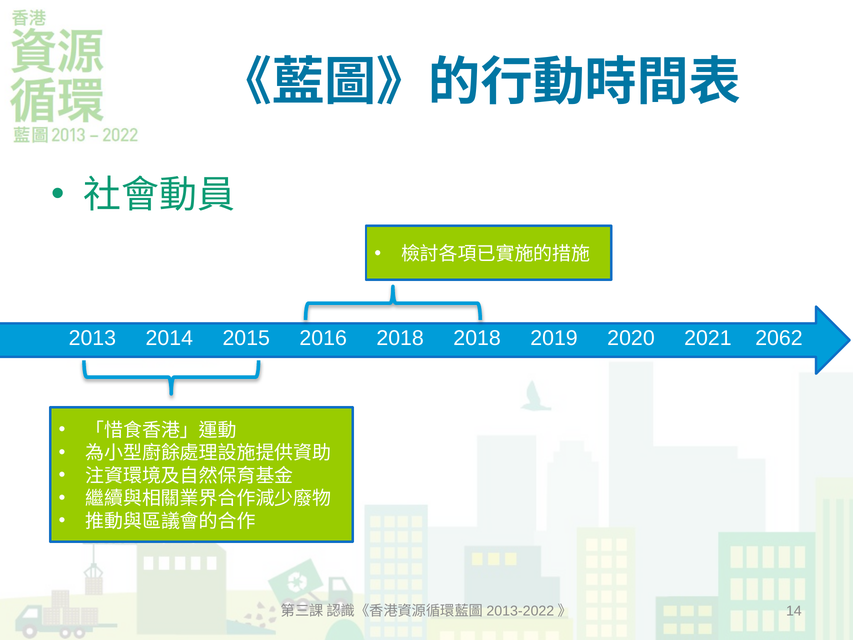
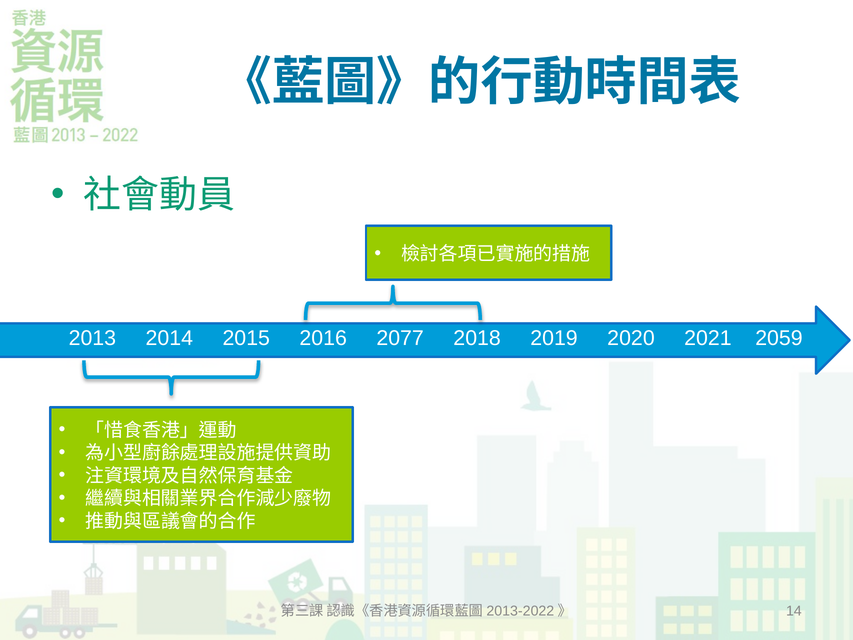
2016 2018: 2018 -> 2077 (400, 338)
2062: 2062 -> 2059 (779, 338)
